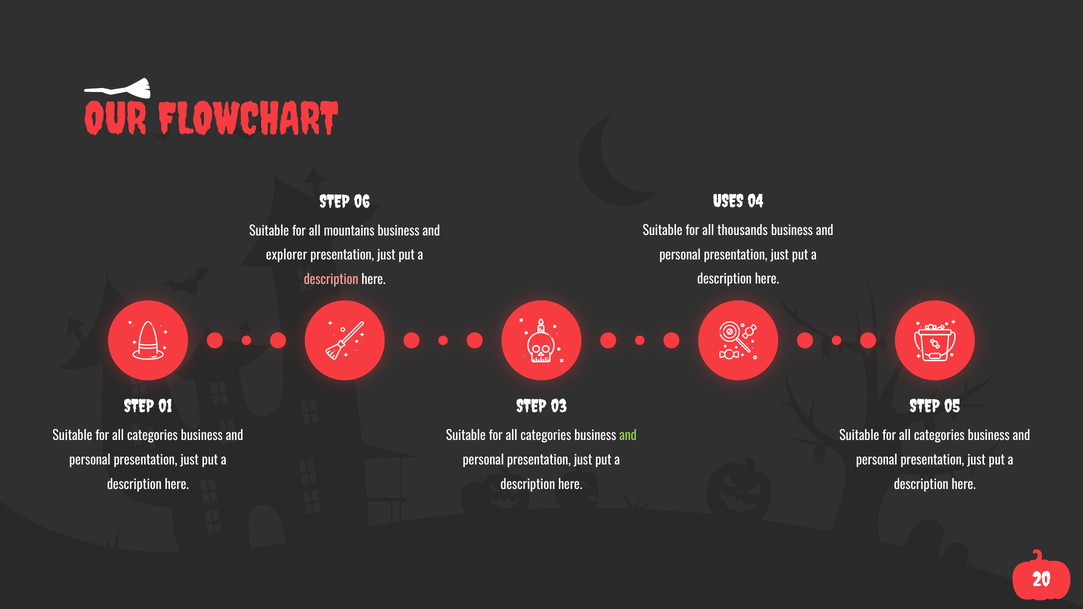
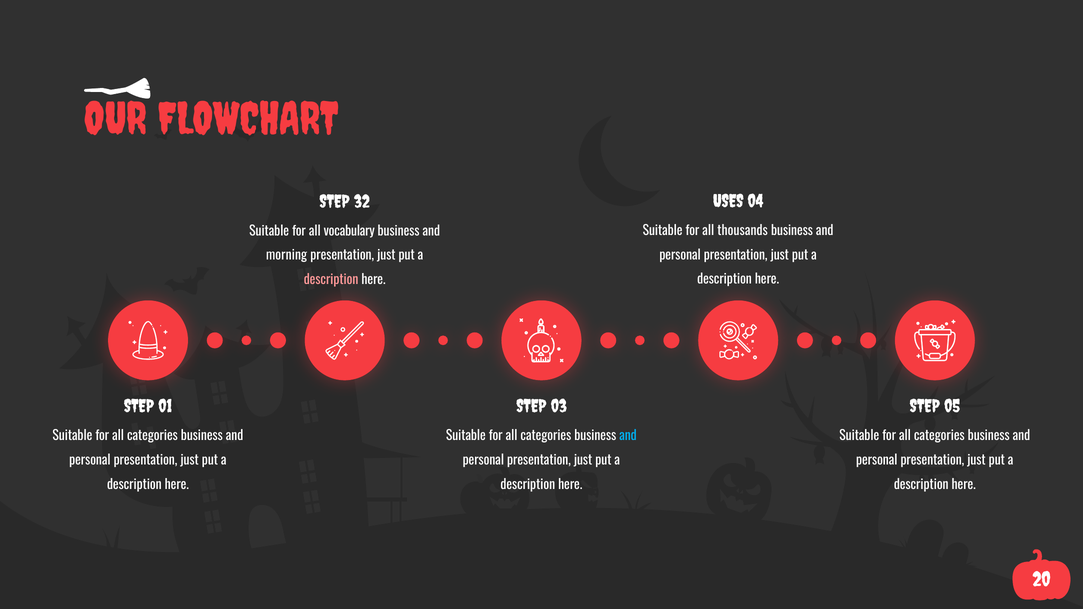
06: 06 -> 32 (362, 202)
mountains: mountains -> vocabulary (349, 231)
explorer: explorer -> morning (287, 256)
and colour: light green -> light blue (628, 436)
